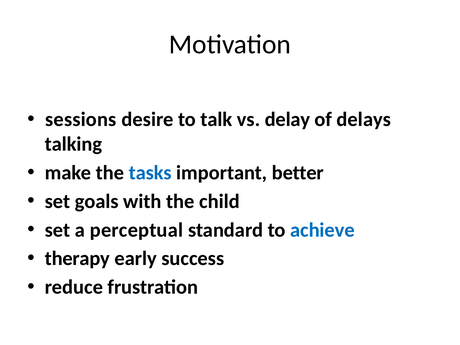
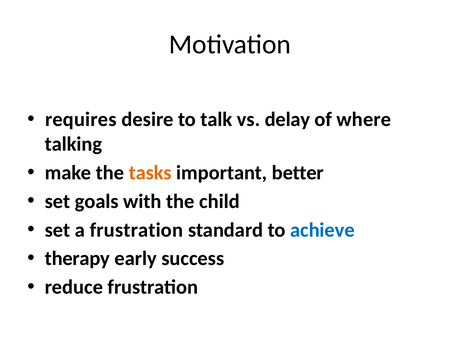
sessions: sessions -> requires (81, 119)
delays: delays -> where (364, 119)
tasks colour: blue -> orange (150, 173)
a perceptual: perceptual -> frustration (136, 230)
